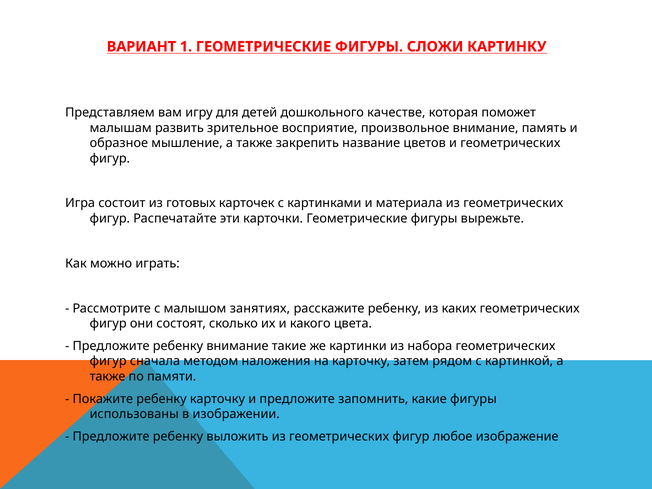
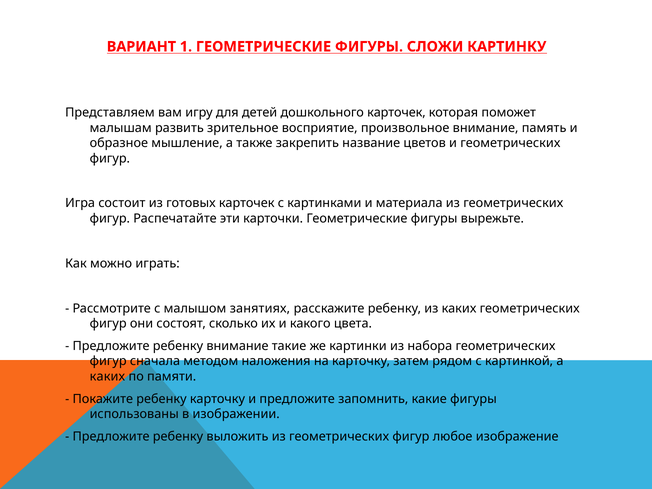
дошкольного качестве: качестве -> карточек (396, 113)
также: также -> каких (107, 376)
